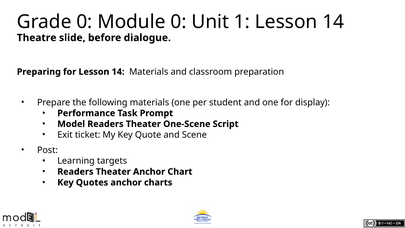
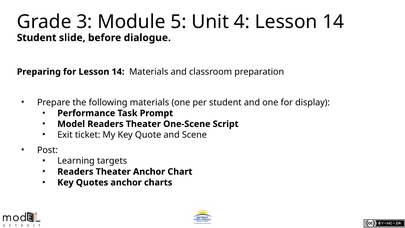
Grade 0: 0 -> 3 (84, 22)
Module 0: 0 -> 5 (178, 22)
1: 1 -> 4 (242, 22)
Theatre: Theatre -> Student (37, 38)
